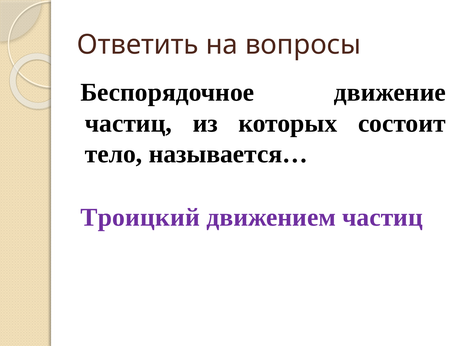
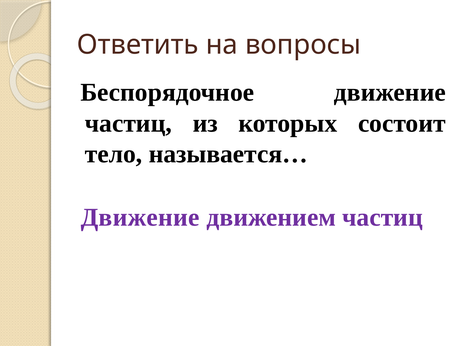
Троицкий: Троицкий -> Движение (140, 217)
